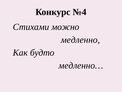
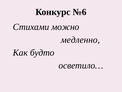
№4: №4 -> №6 (80, 12)
медленно…: медленно… -> осветило… (81, 65)
